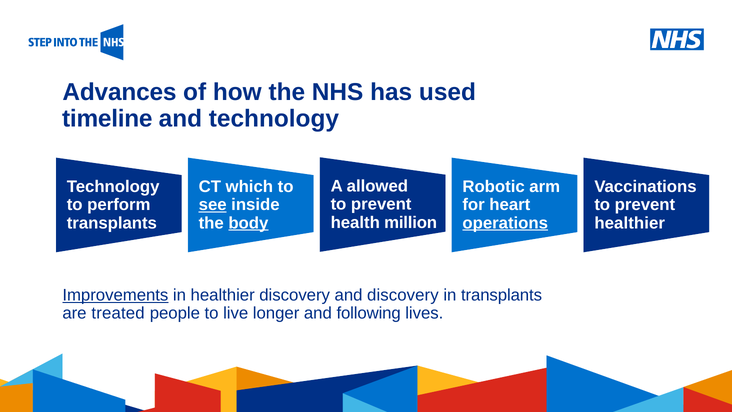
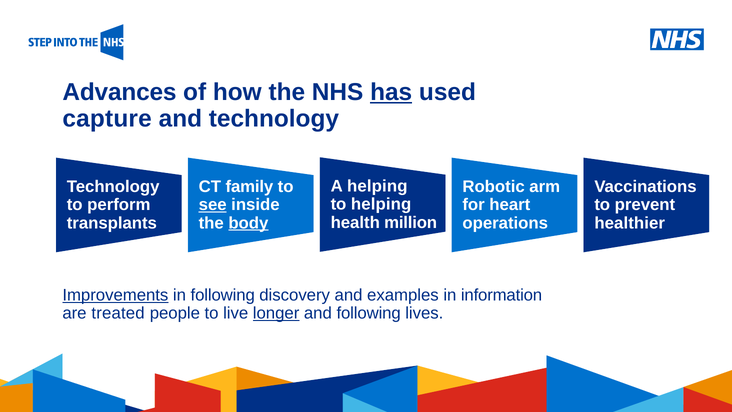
has underline: none -> present (391, 92)
timeline: timeline -> capture (107, 119)
A allowed: allowed -> helping (377, 186)
which: which -> family (249, 187)
prevent: prevent -> helping (381, 204)
operations underline: present -> none (505, 223)
in healthier: healthier -> following (223, 295)
and discovery: discovery -> examples (403, 295)
in transplants: transplants -> information (502, 295)
longer underline: none -> present (276, 313)
